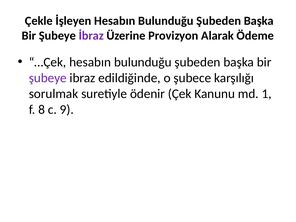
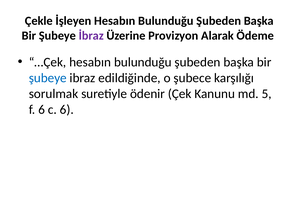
şubeye colour: purple -> blue (48, 78)
1: 1 -> 5 (267, 94)
f 8: 8 -> 6 (42, 109)
c 9: 9 -> 6 (67, 109)
